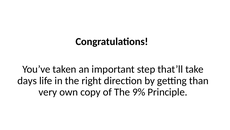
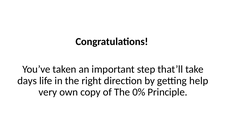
than: than -> help (199, 80)
9%: 9% -> 0% (139, 92)
